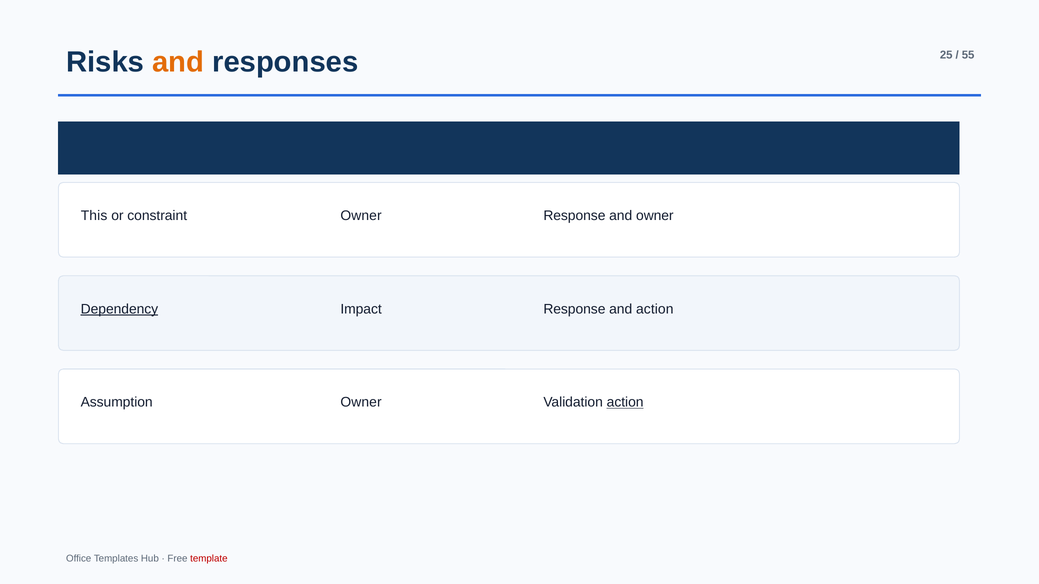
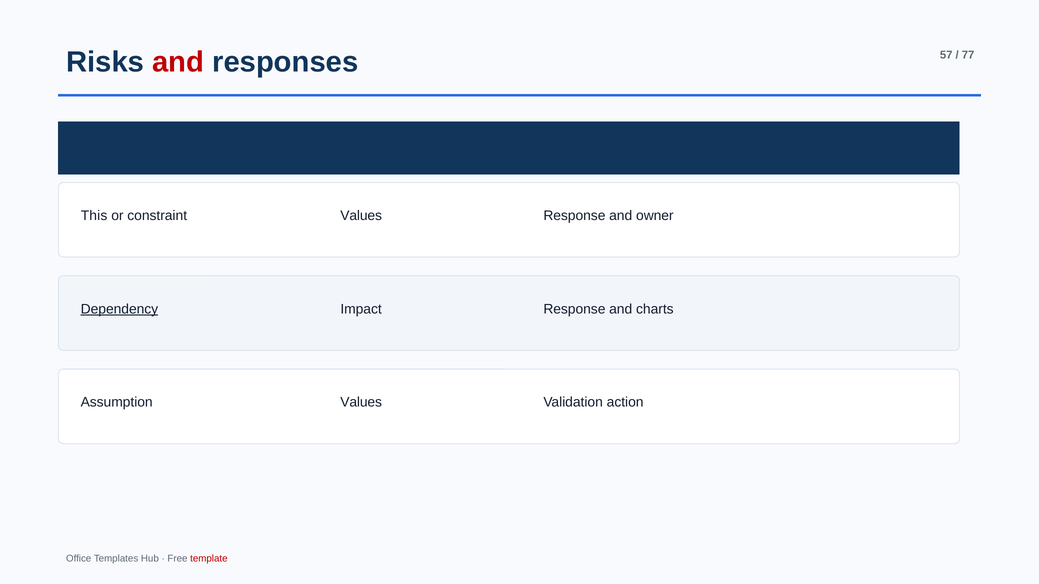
and colour: orange -> red (178, 62)
25: 25 -> 57 (946, 55)
55: 55 -> 77 (968, 55)
constraint Owner: Owner -> Values (361, 216)
and action: action -> charts (655, 309)
Assumption Owner: Owner -> Values (361, 403)
action underline: present -> none (625, 403)
